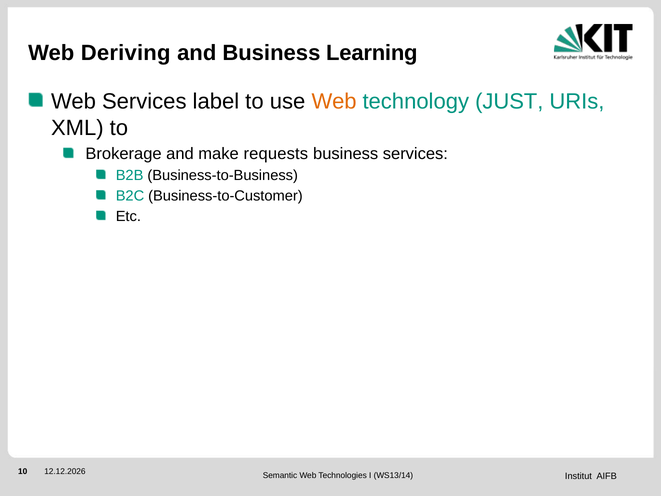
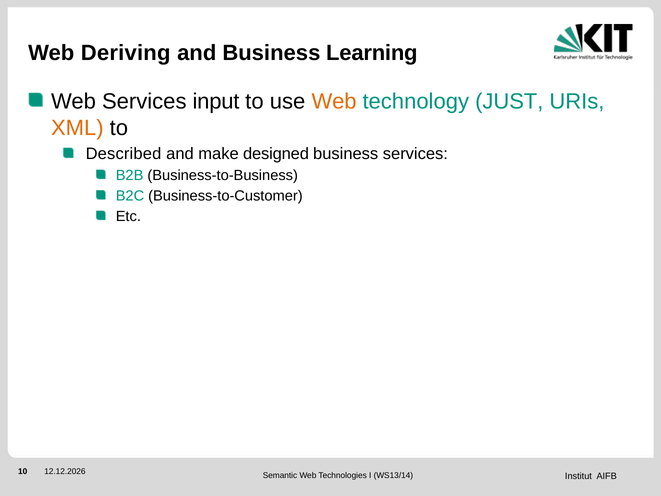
label: label -> input (216, 101)
XML colour: black -> orange (77, 128)
Brokerage: Brokerage -> Described (123, 154)
requests: requests -> designed (276, 154)
